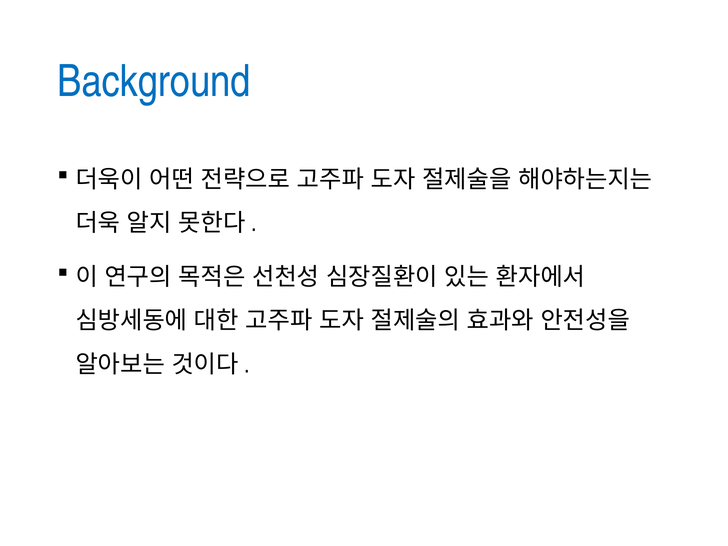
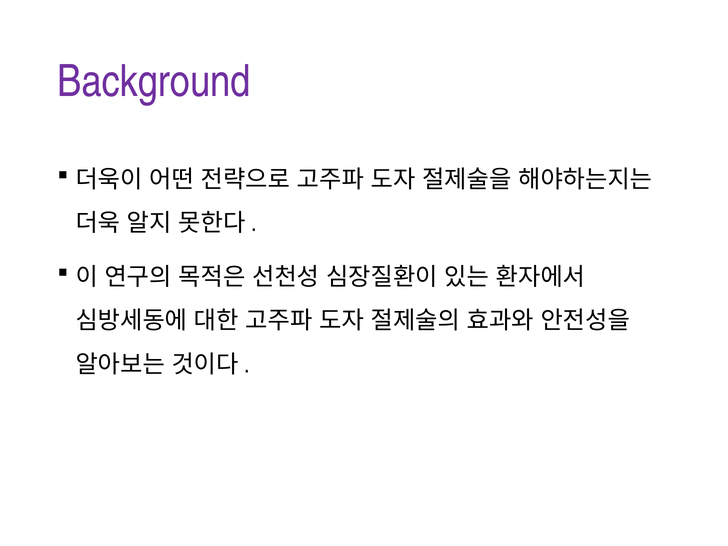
Background colour: blue -> purple (154, 82)
